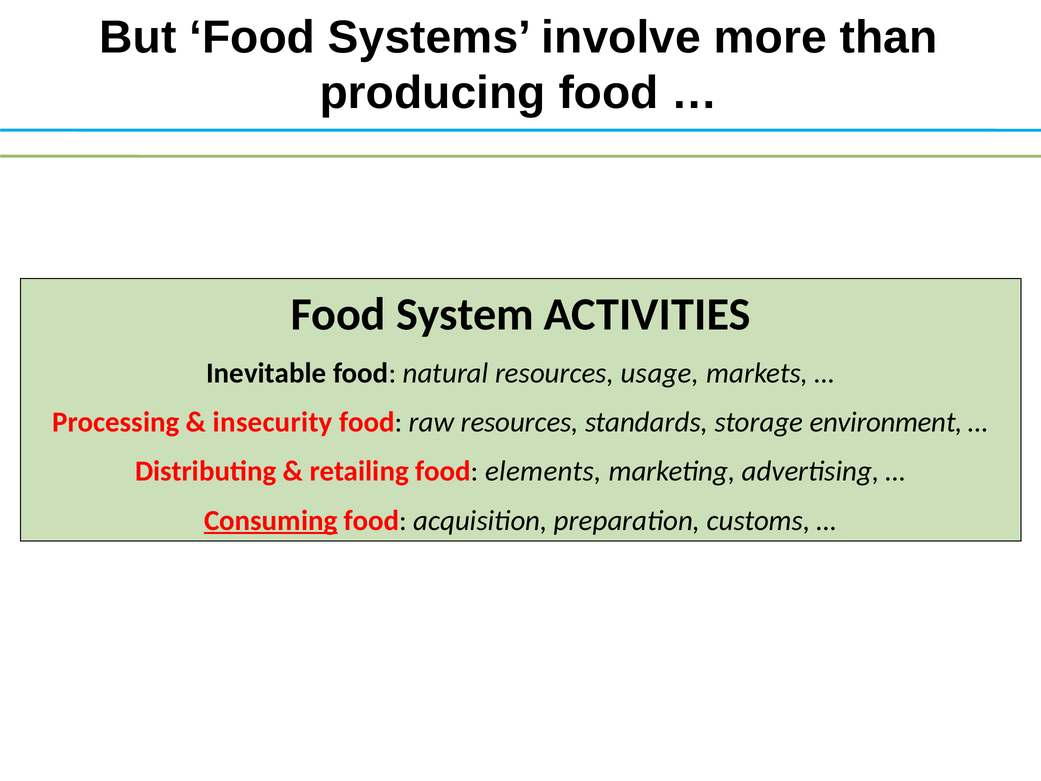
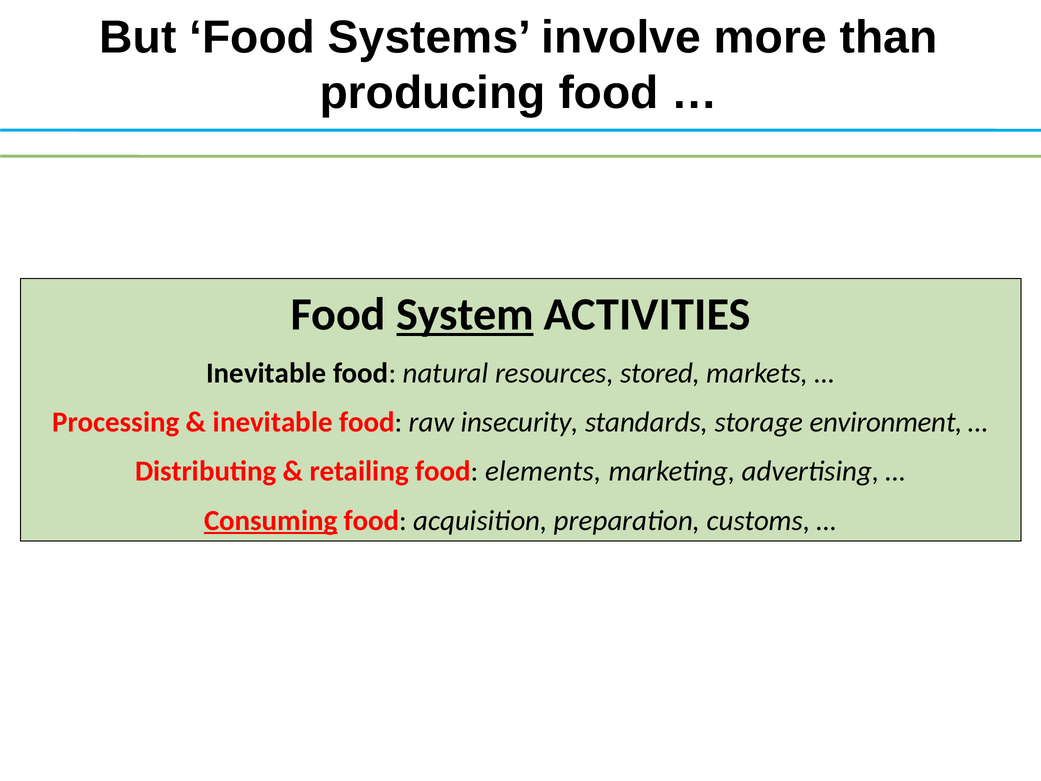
System underline: none -> present (465, 315)
usage: usage -> stored (660, 373)
insecurity: insecurity -> inevitable (273, 422)
raw resources: resources -> insecurity (520, 422)
